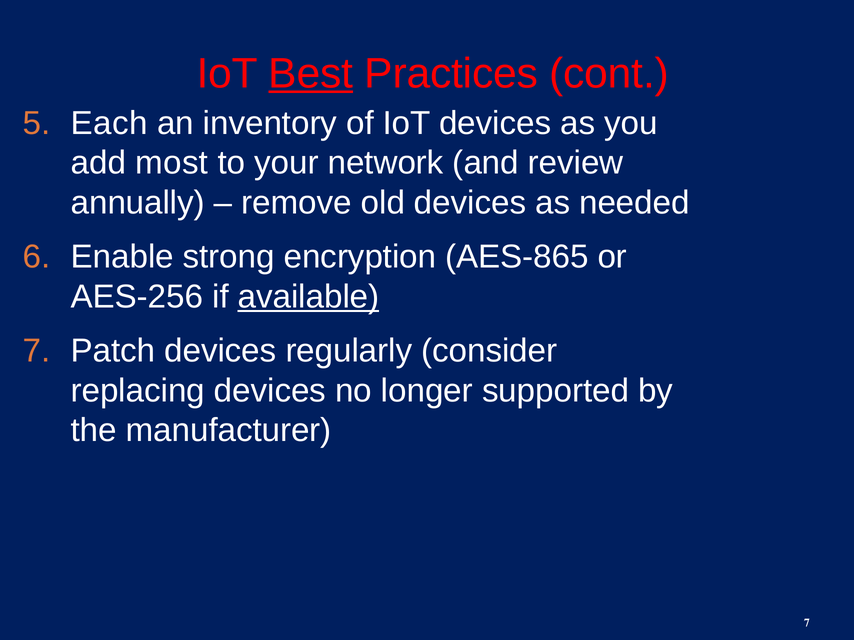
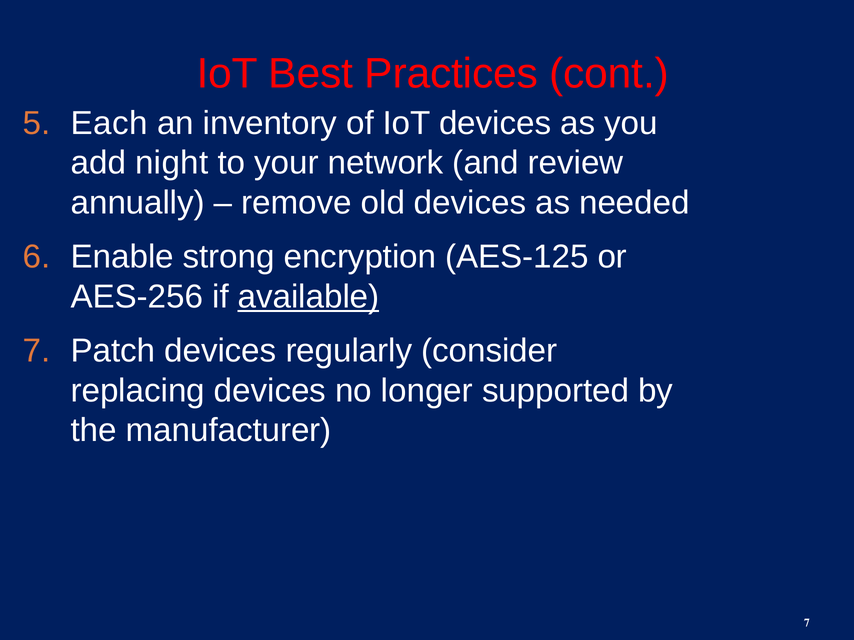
Best underline: present -> none (311, 74)
most: most -> night (172, 163)
AES-865: AES-865 -> AES-125 (517, 257)
